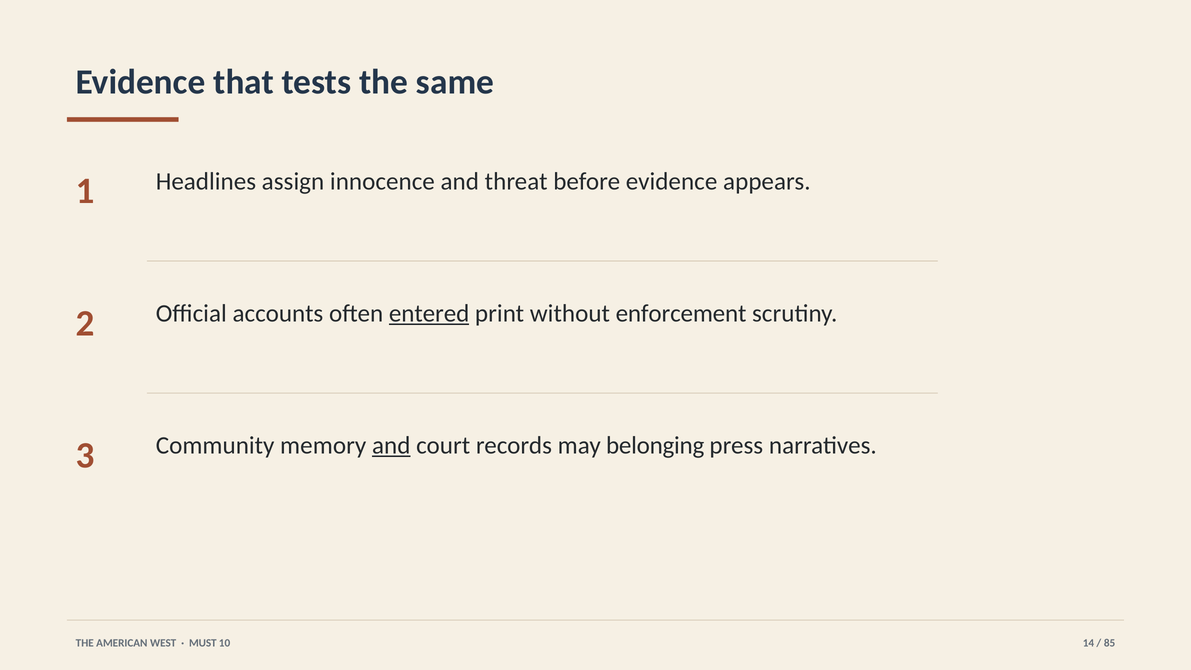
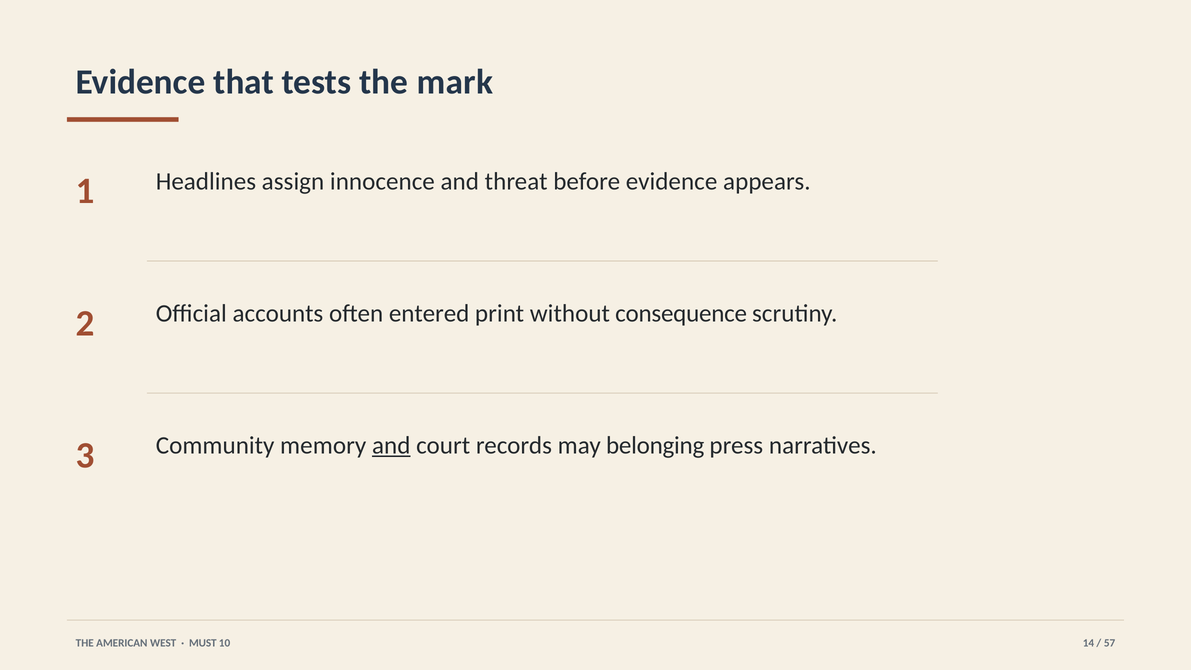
same: same -> mark (455, 82)
entered underline: present -> none (429, 313)
enforcement: enforcement -> consequence (681, 313)
85: 85 -> 57 (1110, 643)
